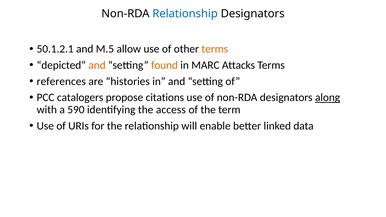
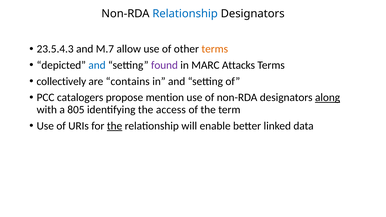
50.1.2.1: 50.1.2.1 -> 23.5.4.3 (55, 49)
M.5: M.5 -> M.7 (105, 49)
and colour: orange -> blue (97, 65)
found colour: orange -> purple (164, 65)
references: references -> collectively (61, 81)
histories: histories -> contains (128, 81)
citations: citations -> mention (165, 98)
590: 590 -> 805 (76, 110)
the underline: none -> present (115, 126)
